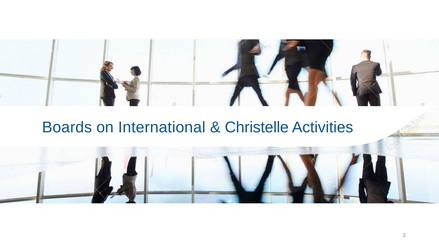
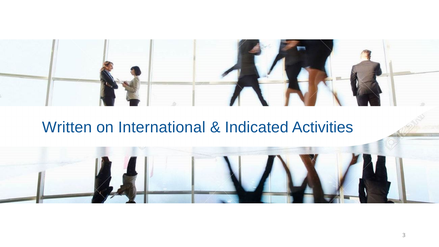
Boards: Boards -> Written (67, 127)
Christelle: Christelle -> Indicated (257, 127)
